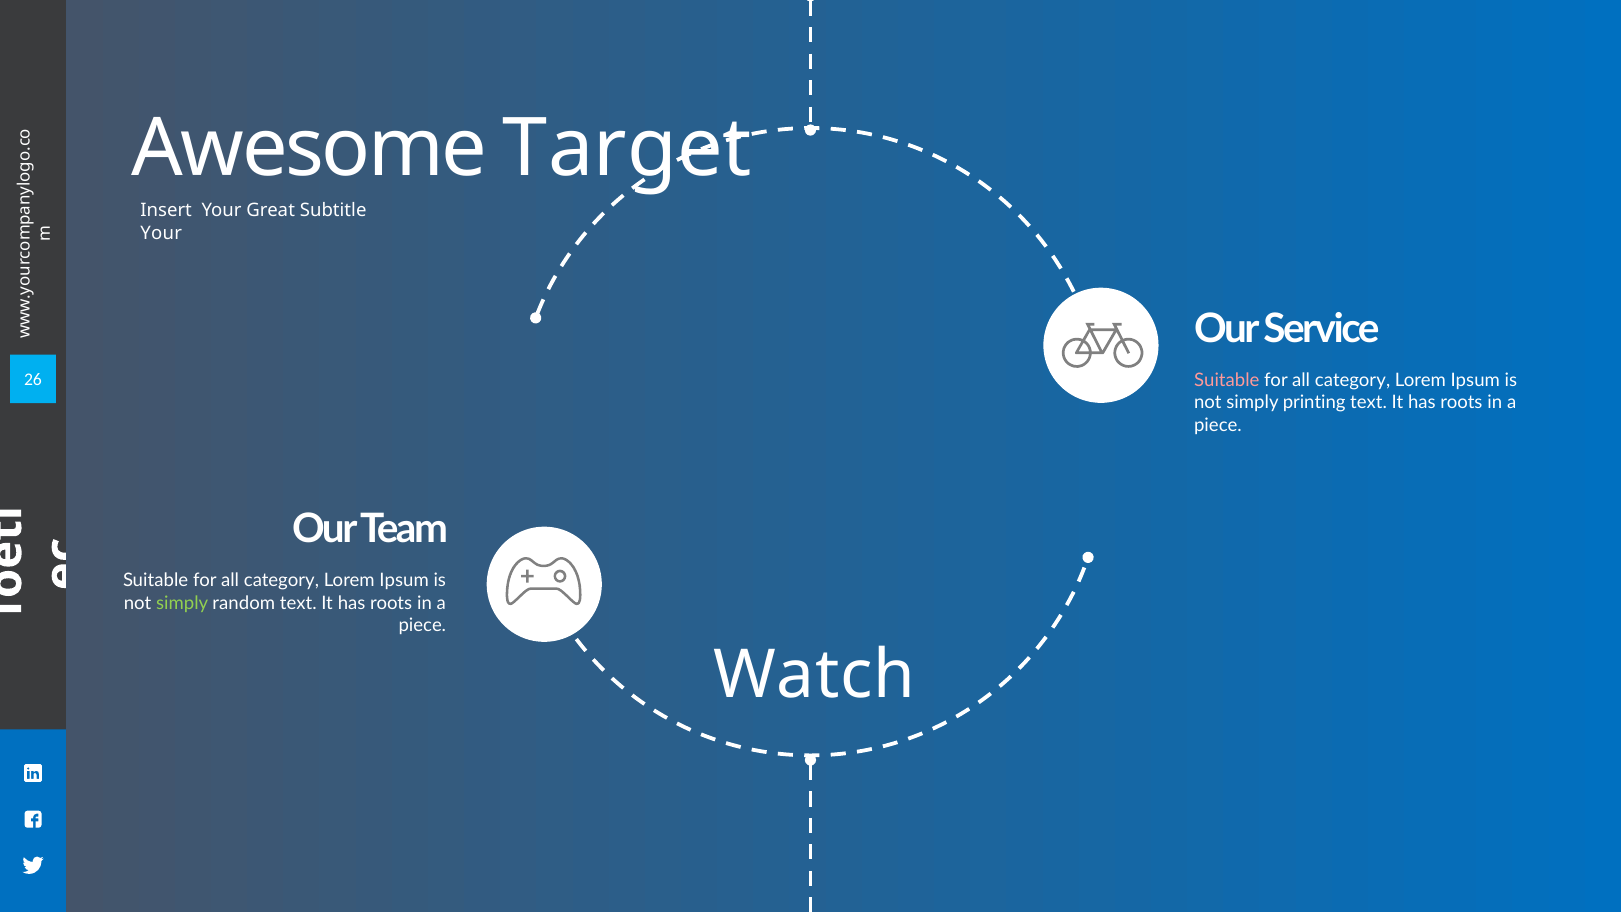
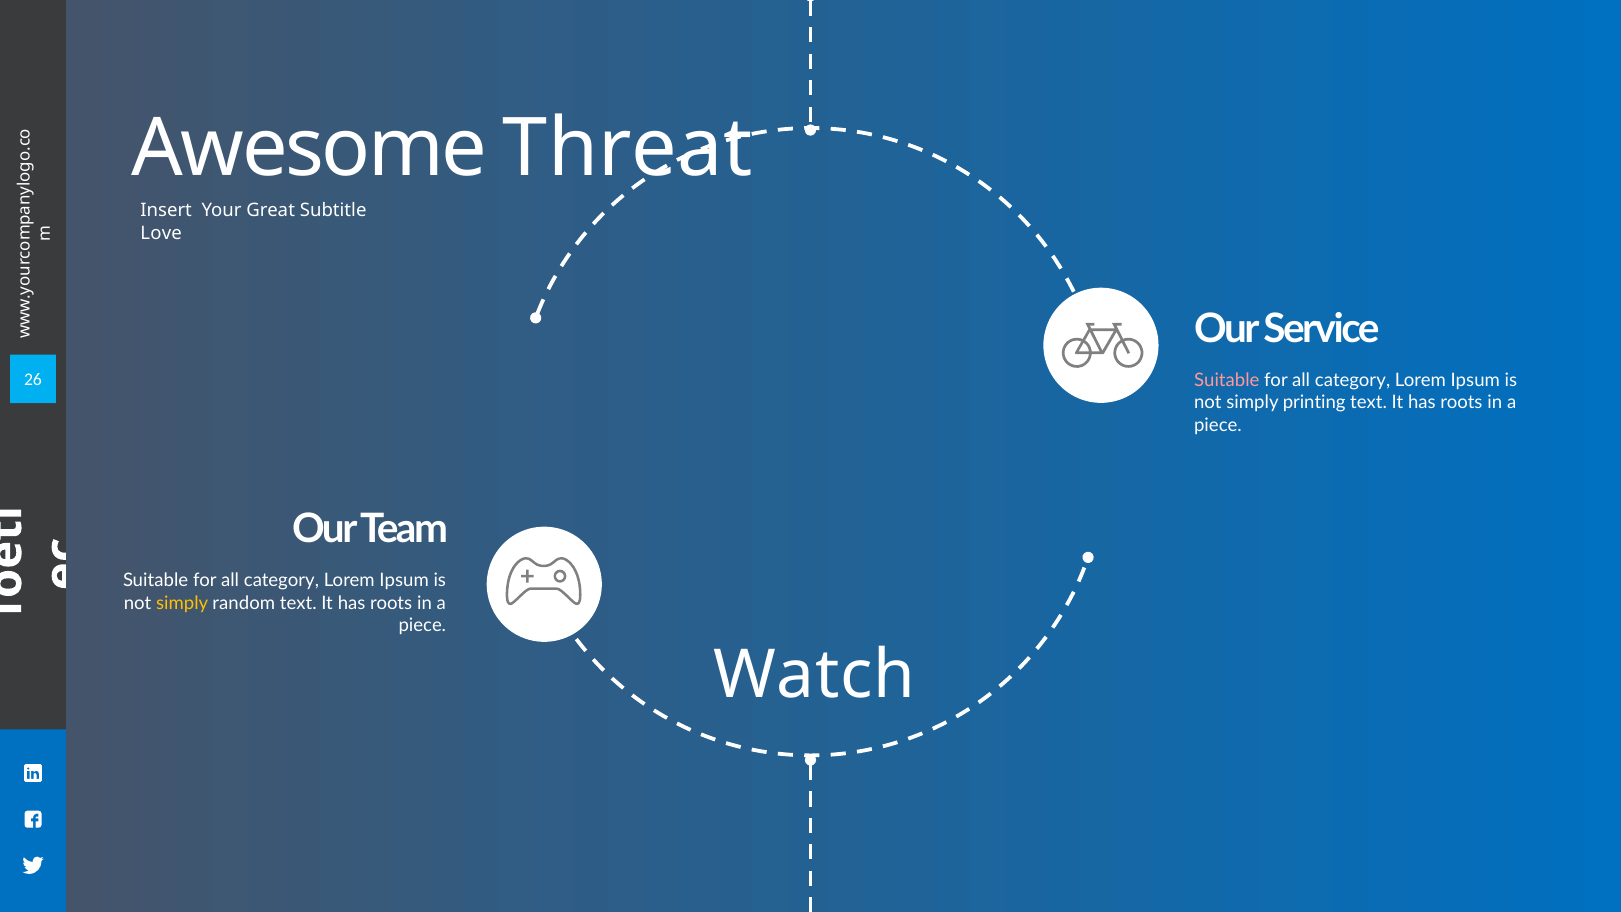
Target: Target -> Threat (628, 149)
Your: Your -> Love (161, 233)
simply colour: light green -> yellow (182, 603)
